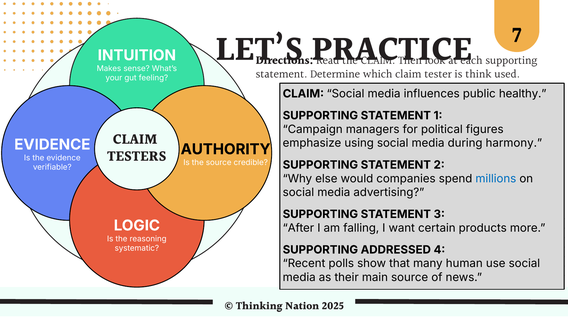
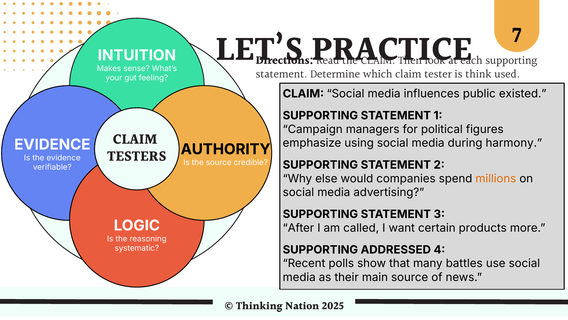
healthy: healthy -> existed (523, 94)
millions colour: blue -> orange (496, 178)
falling: falling -> called (361, 228)
human: human -> battles (464, 263)
